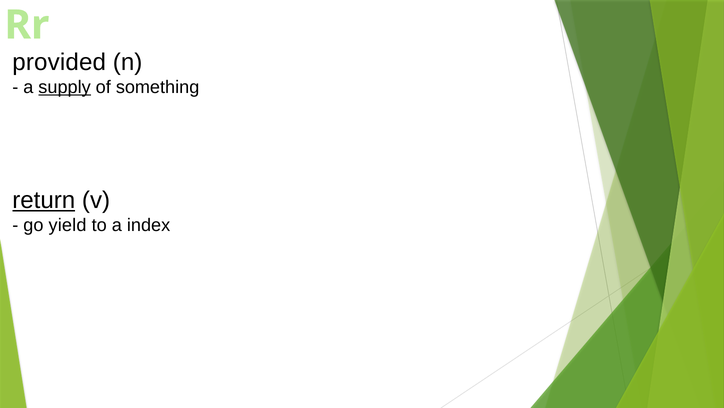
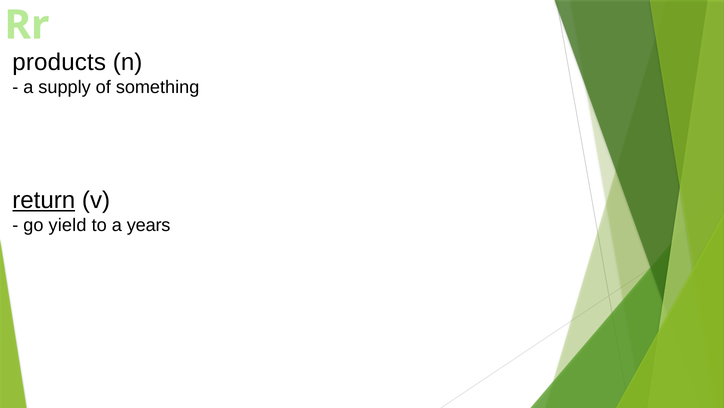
provided: provided -> products (59, 62)
supply underline: present -> none (65, 87)
index: index -> years (149, 225)
